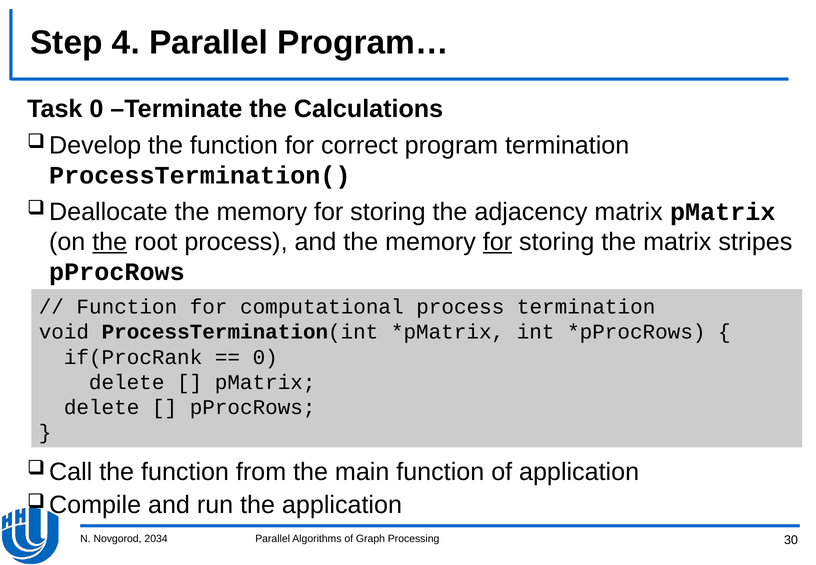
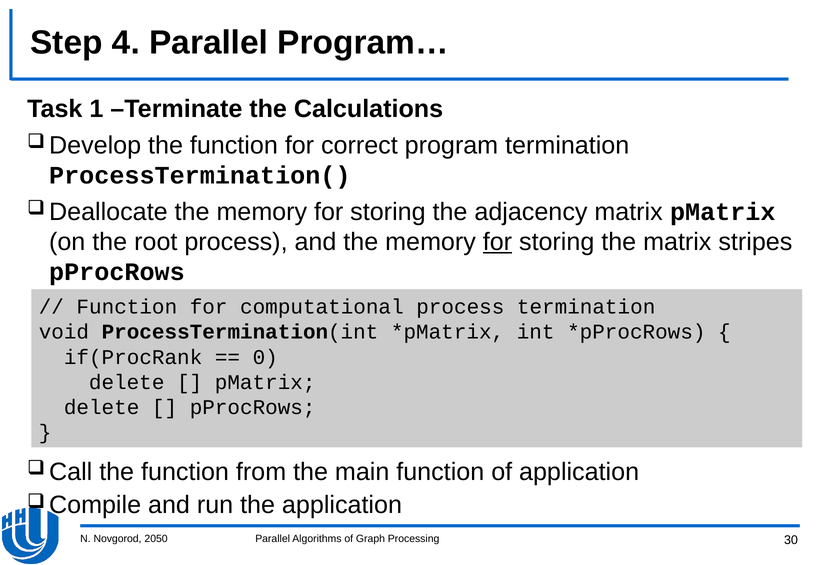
Task 0: 0 -> 1 (96, 109)
the underline: present -> none (110, 242)
2034: 2034 -> 2050 (156, 539)
